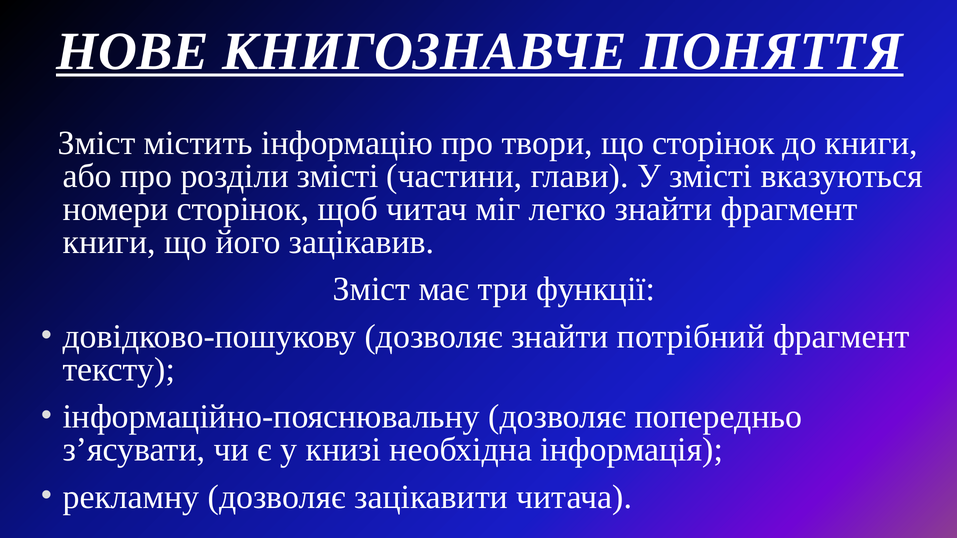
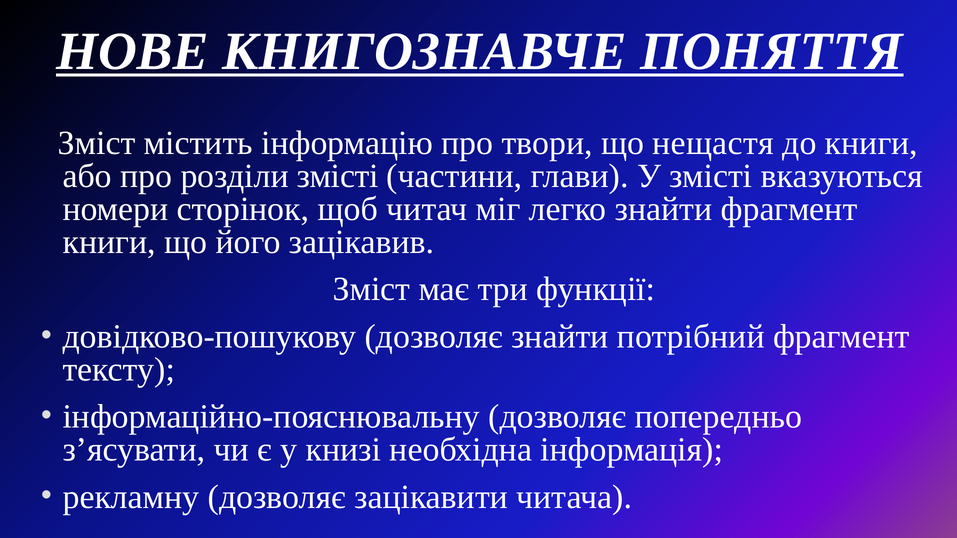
що сторінок: сторінок -> нещастя (713, 143)
